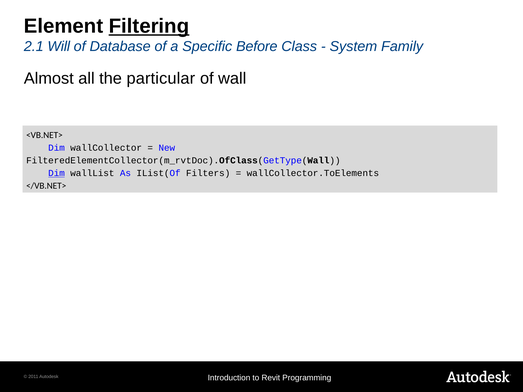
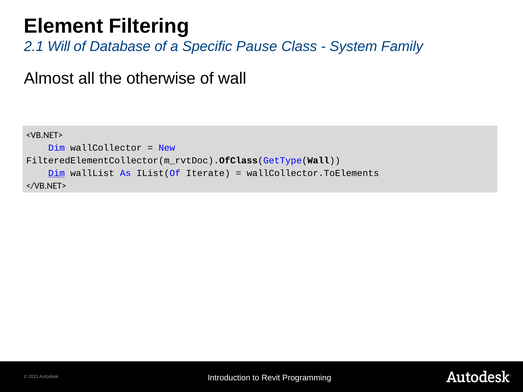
Filtering underline: present -> none (149, 26)
Before: Before -> Pause (257, 47)
particular: particular -> otherwise (161, 78)
Filters: Filters -> Iterate (208, 173)
